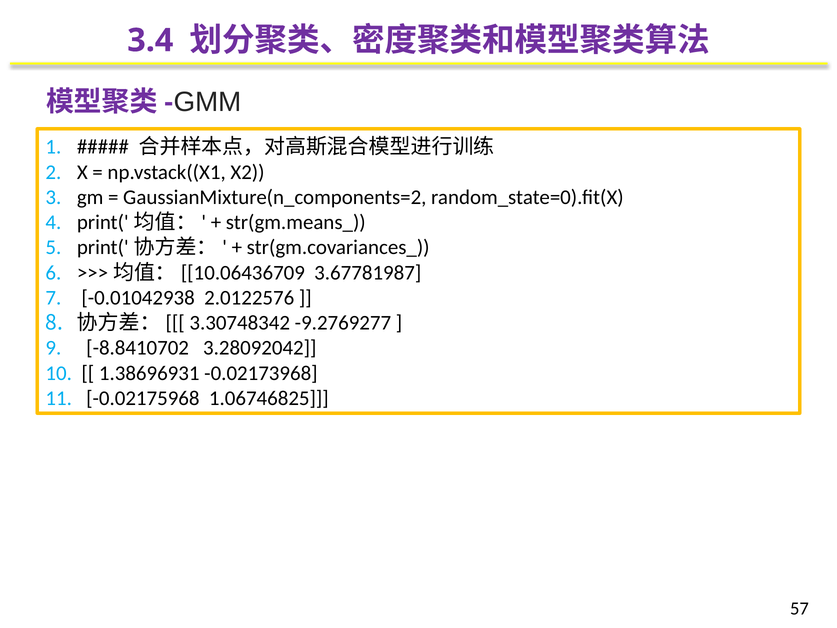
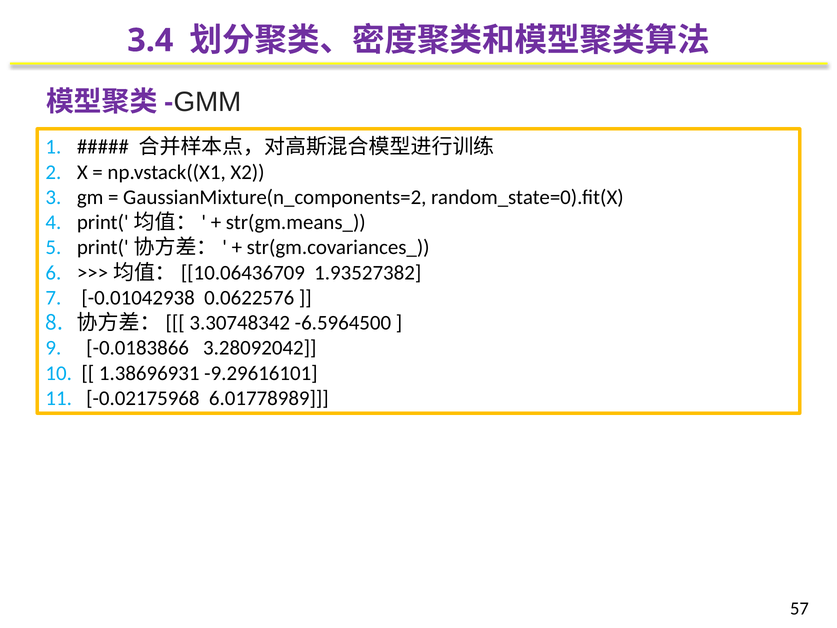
3.67781987: 3.67781987 -> 1.93527382 (368, 273)
2.0122576: 2.0122576 -> 0.0622576 (249, 298)
-9.2769277: -9.2769277 -> -6.5964500 (343, 323)
-8.8410702: -8.8410702 -> -0.0183866 (138, 348)
-0.02173968: -0.02173968 -> -9.29616101 (261, 373)
1.06746825: 1.06746825 -> 6.01778989 (269, 398)
